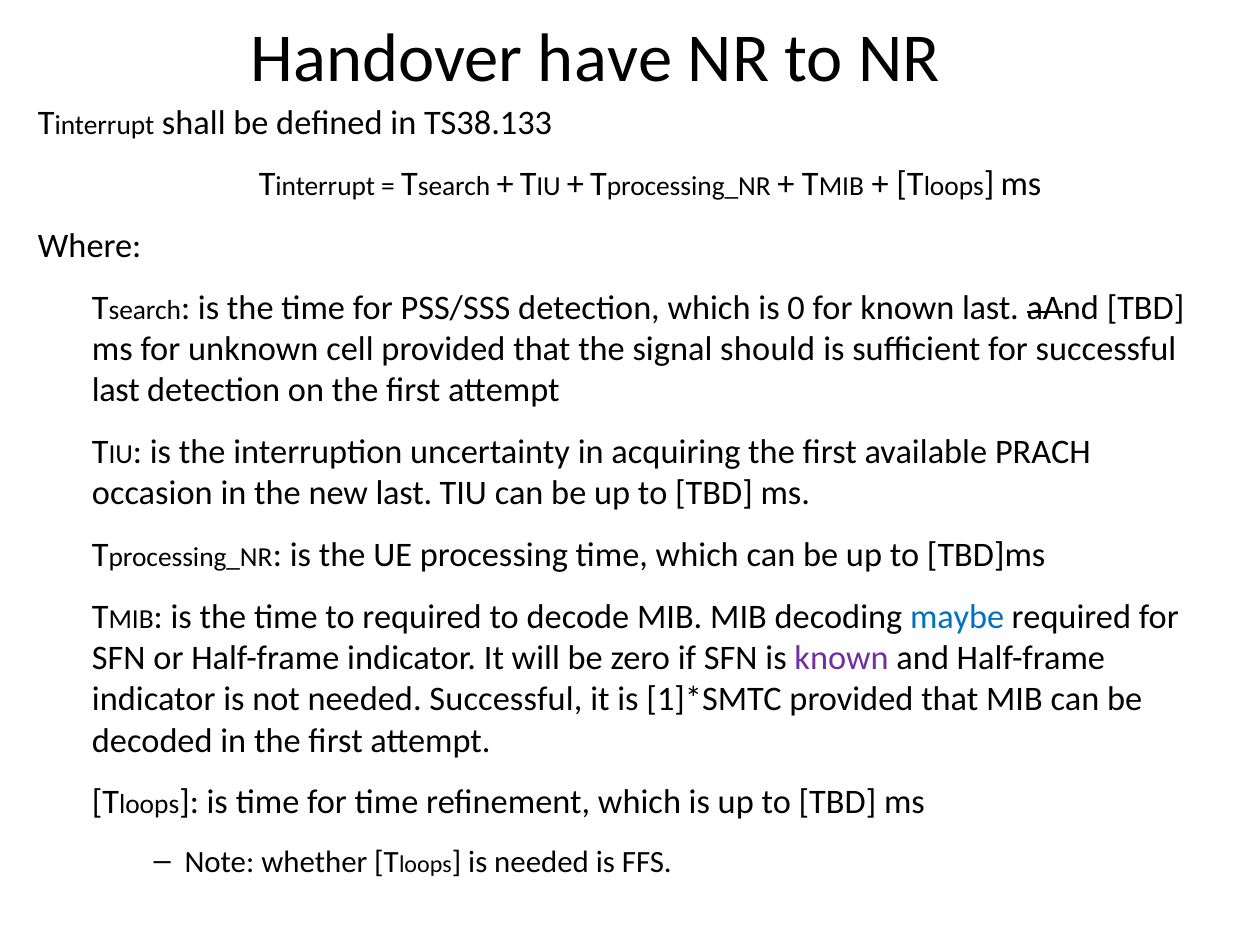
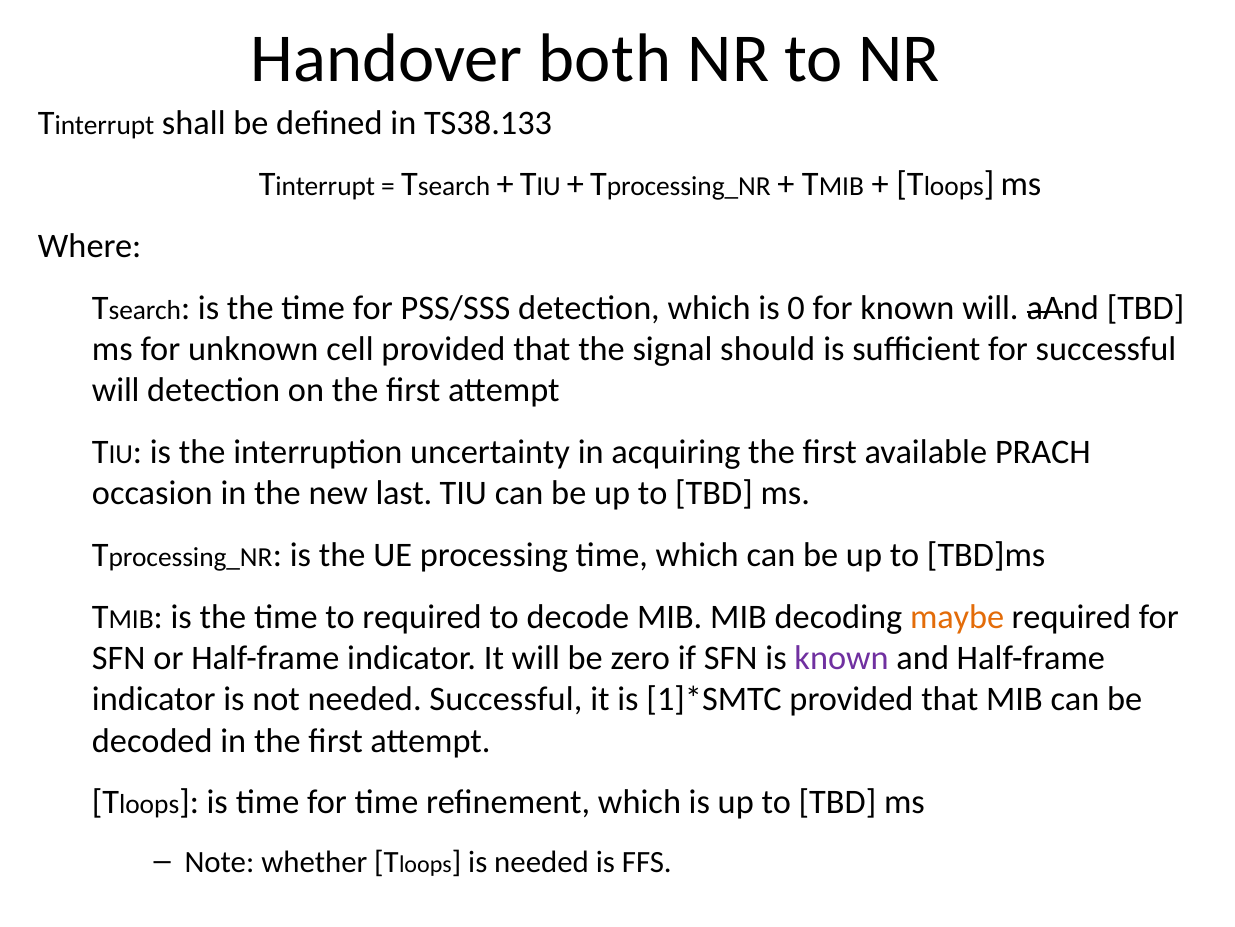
have: have -> both (605, 59)
known last: last -> will (990, 308)
last: last -> will (116, 390)
maybe colour: blue -> orange (957, 617)
